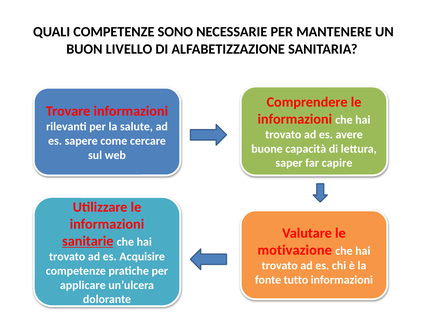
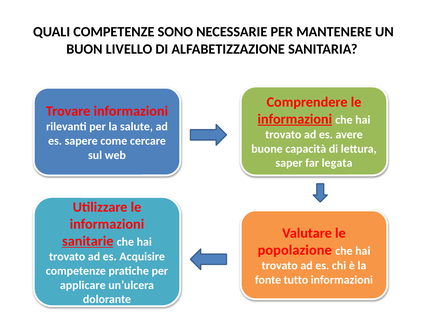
informazioni underline: none -> present (295, 119)
capire: capire -> legata (337, 163)
motivazione: motivazione -> popolazione (295, 250)
